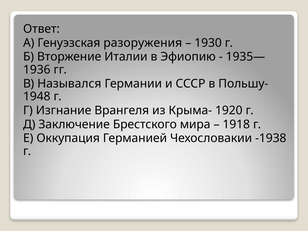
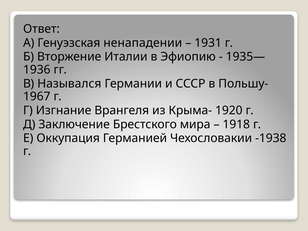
разоружения: разоружения -> ненападении (143, 43)
1930: 1930 -> 1931 (208, 43)
1948: 1948 -> 1967 (37, 97)
